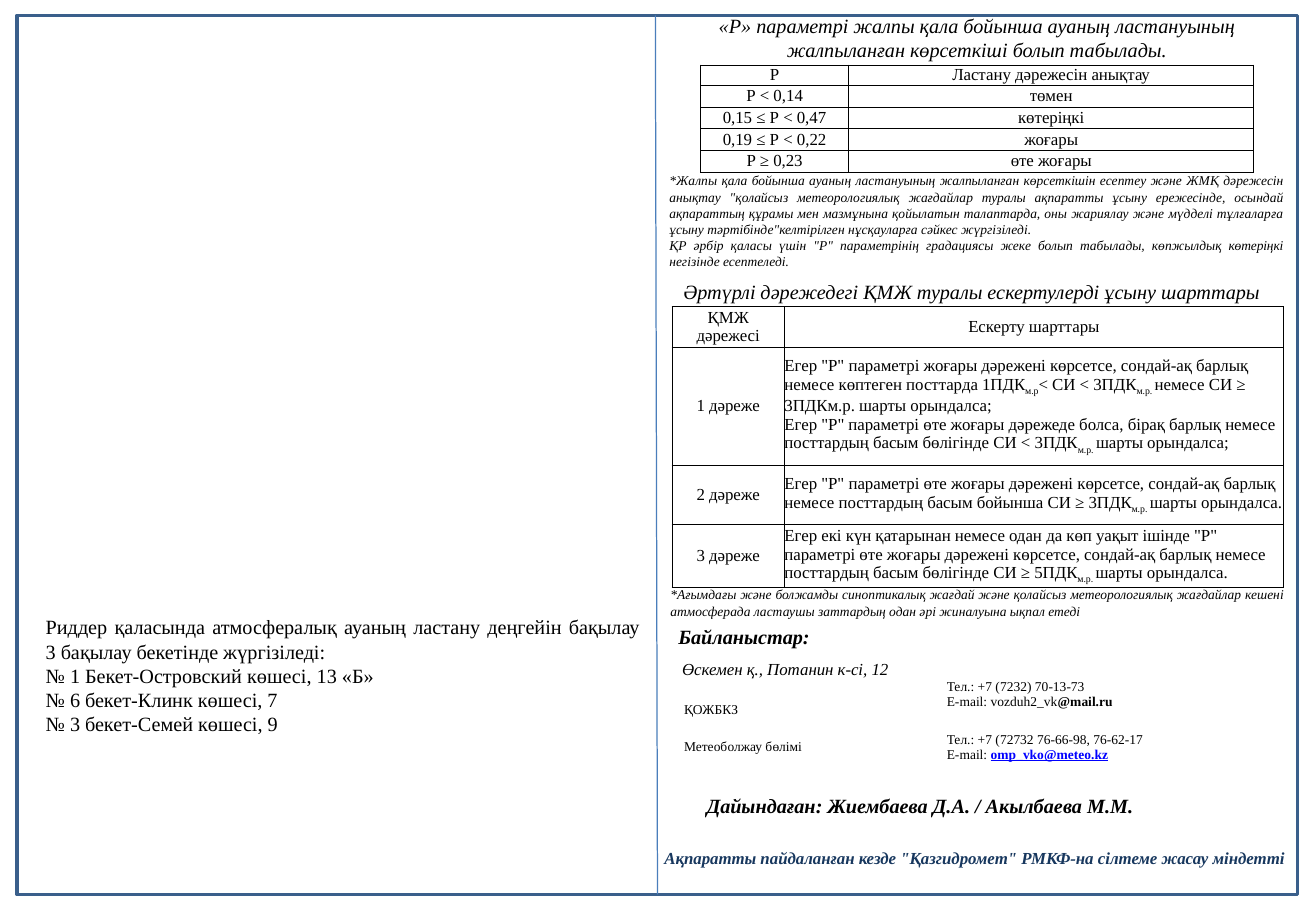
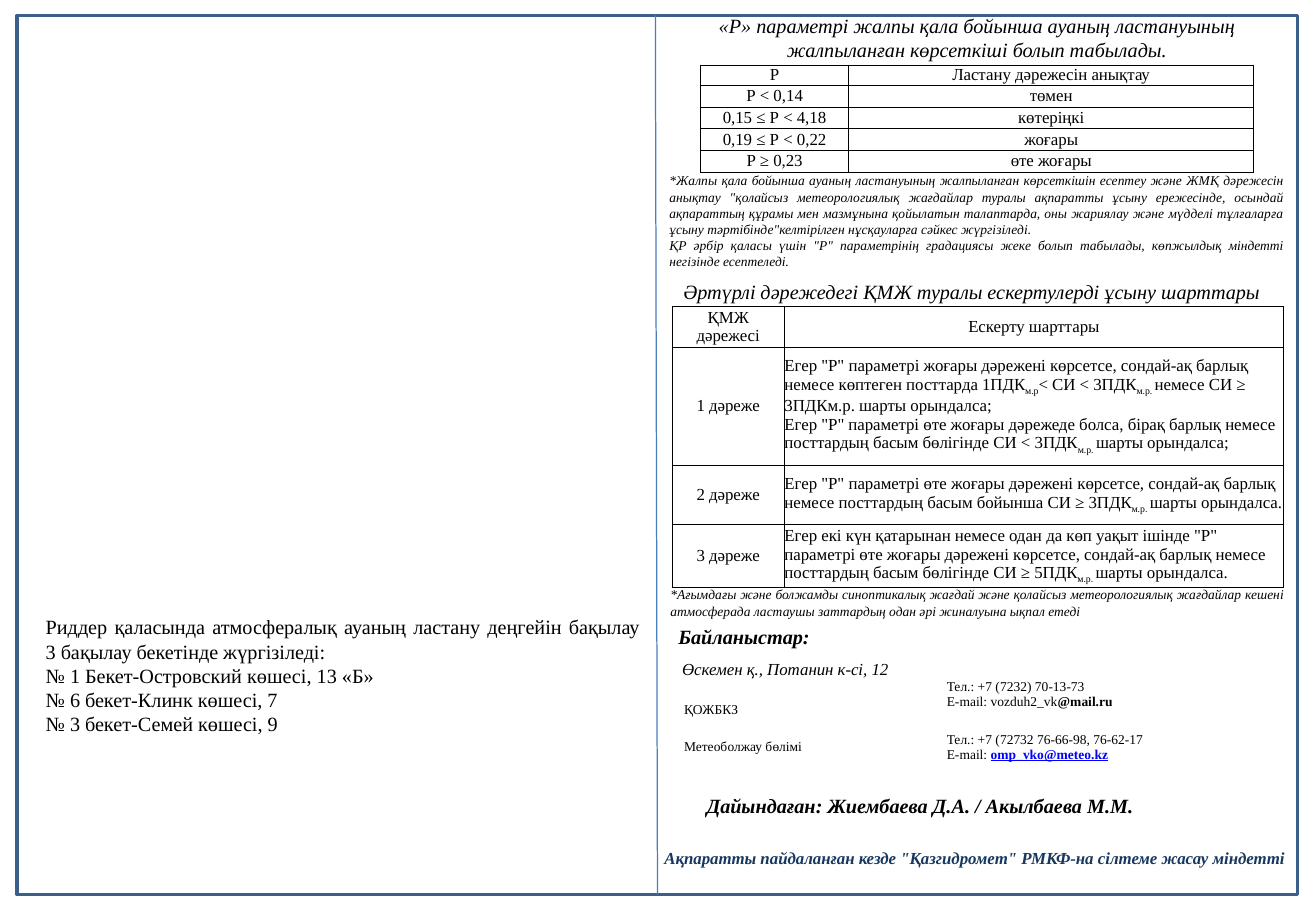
0,47: 0,47 -> 4,18 (812, 118)
көпжылдық көтеріңкі: көтеріңкі -> міндетті (1256, 246)
